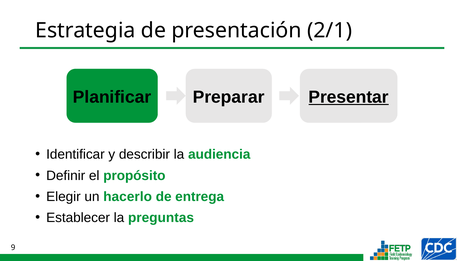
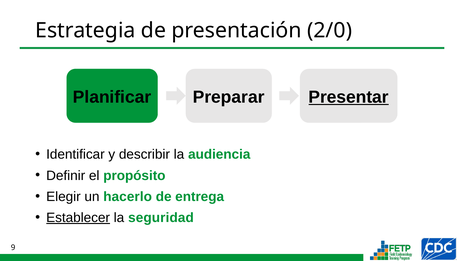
2/1: 2/1 -> 2/0 (330, 30)
Establecer underline: none -> present (78, 218)
preguntas: preguntas -> seguridad (161, 218)
